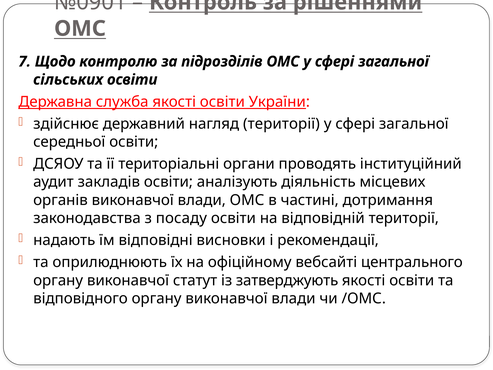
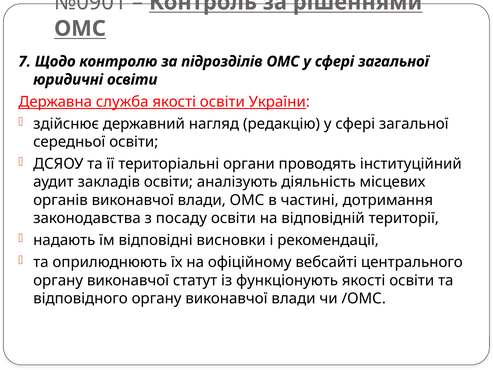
сільських: сільських -> юридичні (68, 80)
нагляд території: території -> редакцію (282, 124)
затверджують: затверджують -> функціонують (287, 280)
